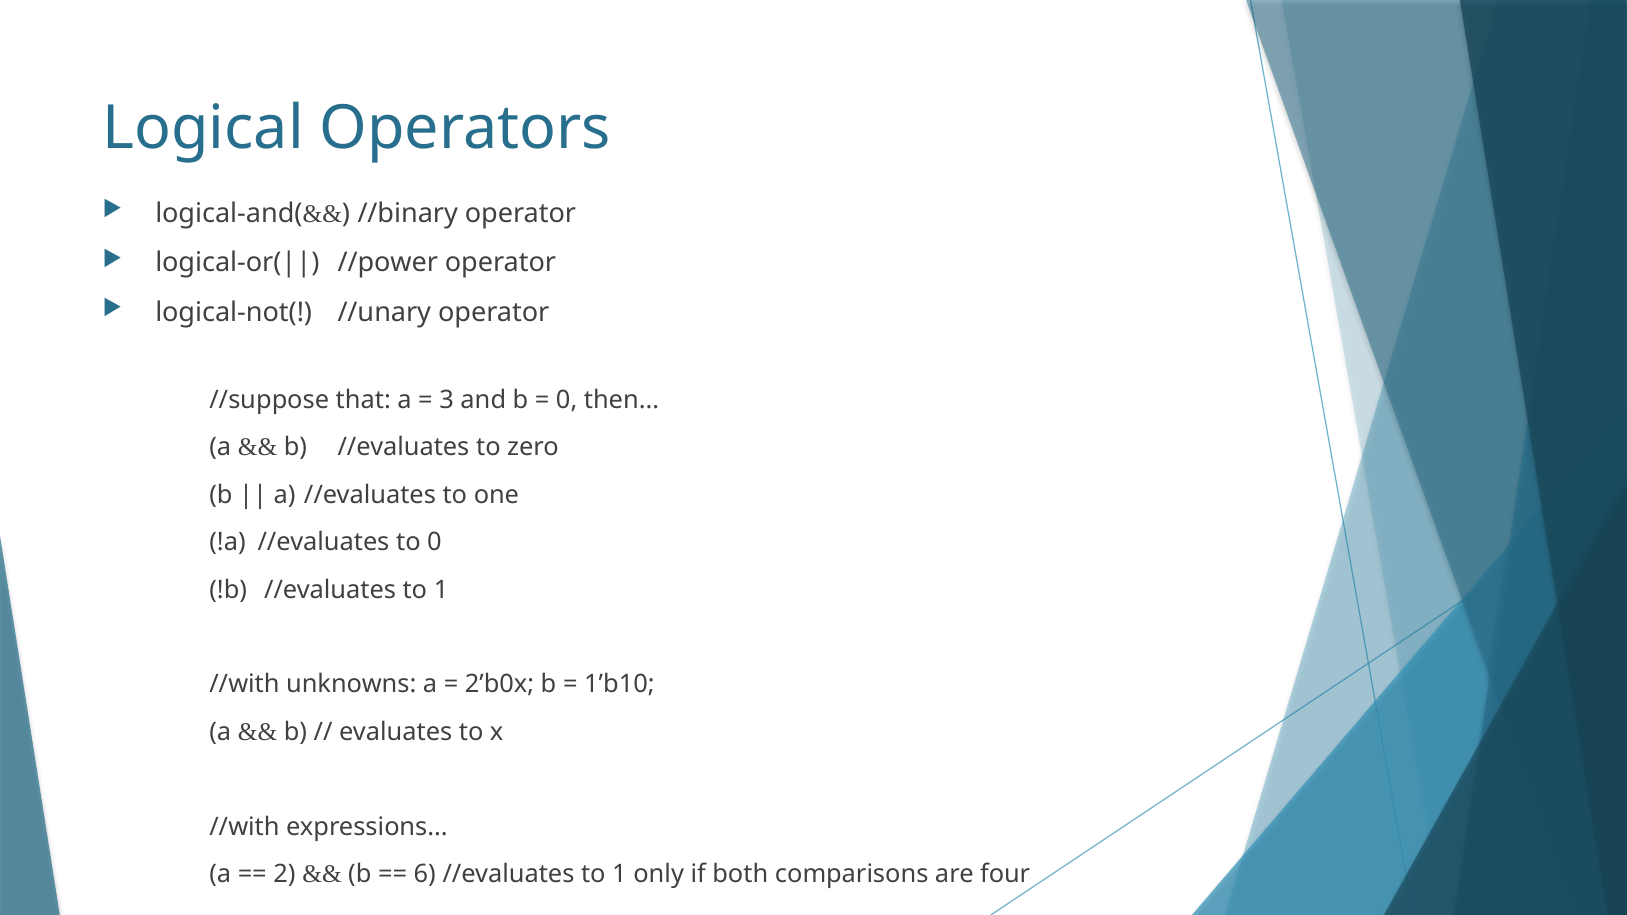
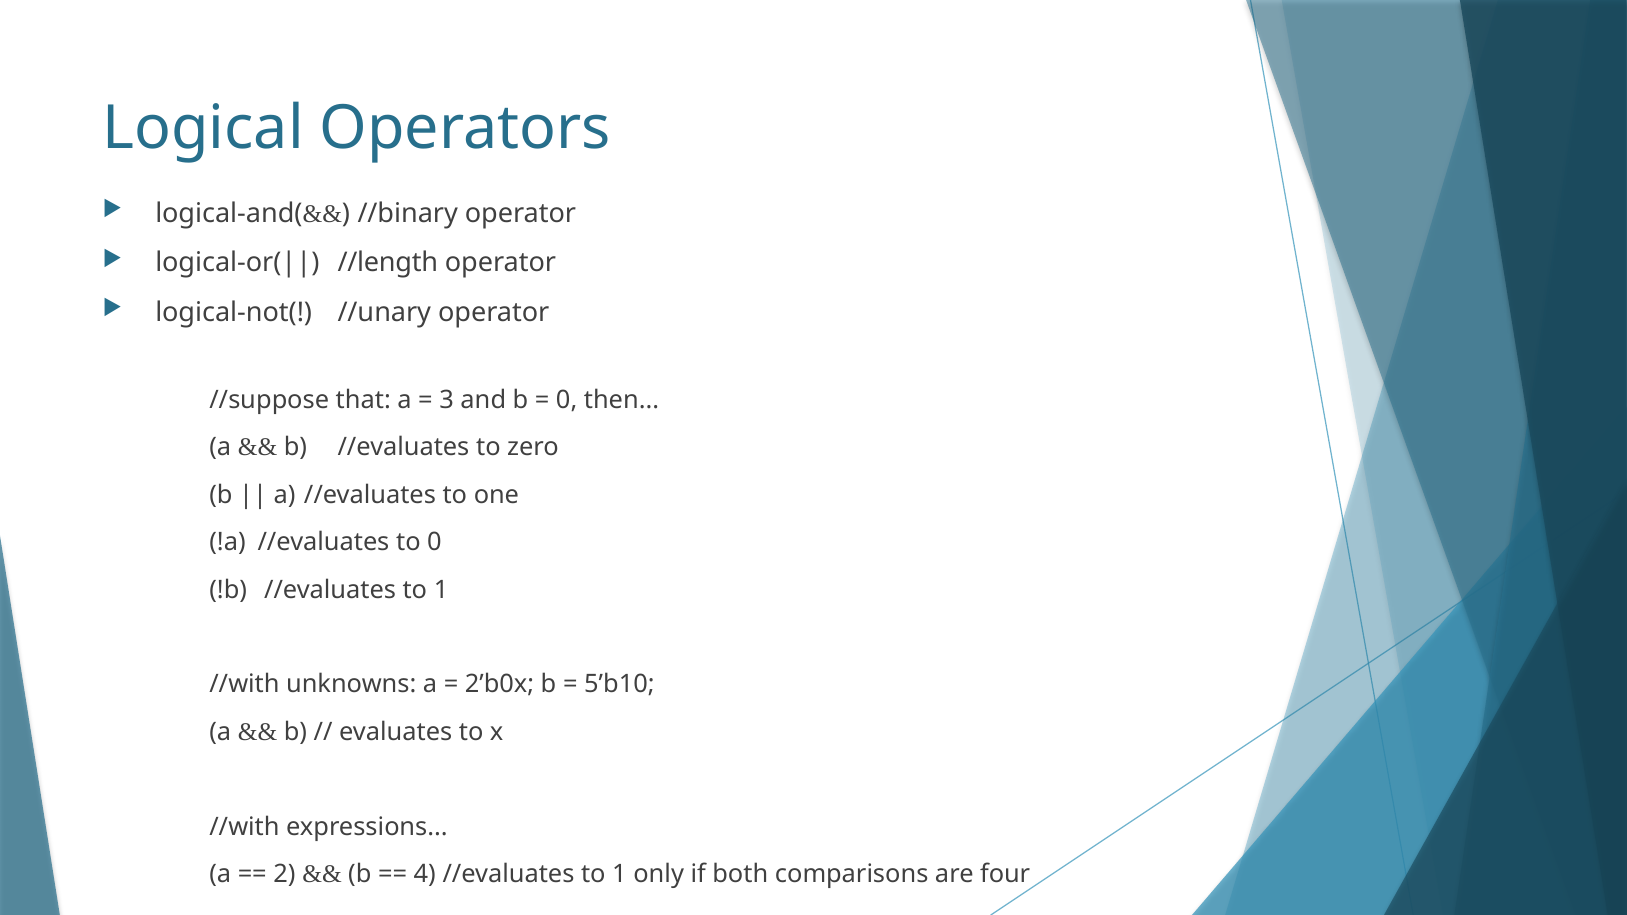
//power: //power -> //length (388, 263)
1’b10: 1’b10 -> 5’b10 (619, 685)
6: 6 -> 4 (425, 875)
